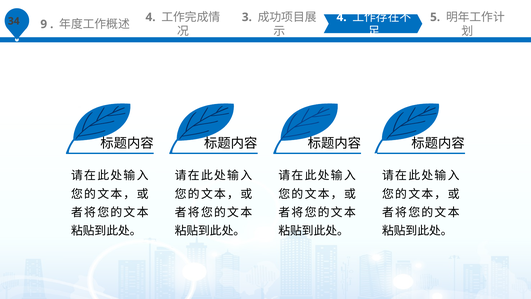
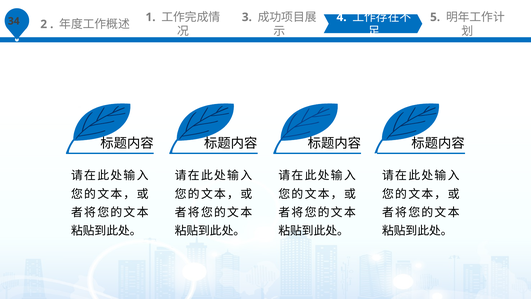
9: 9 -> 2 (44, 24)
4: 4 -> 1 (151, 17)
